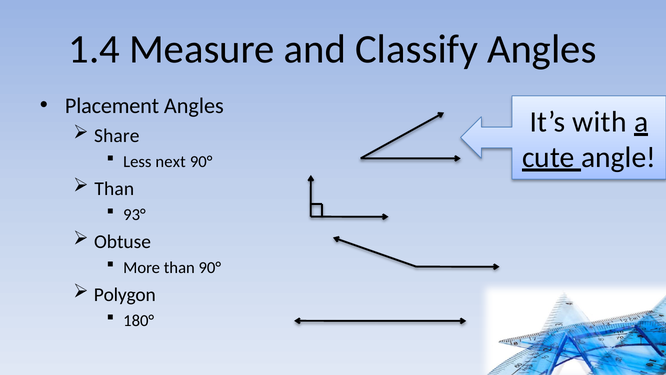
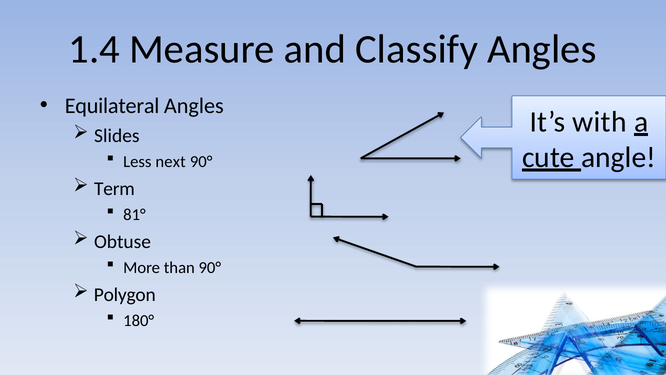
Placement: Placement -> Equilateral (112, 106)
Share: Share -> Slides (117, 136)
Than: Than -> Term (114, 189)
93°: 93° -> 81° (134, 214)
